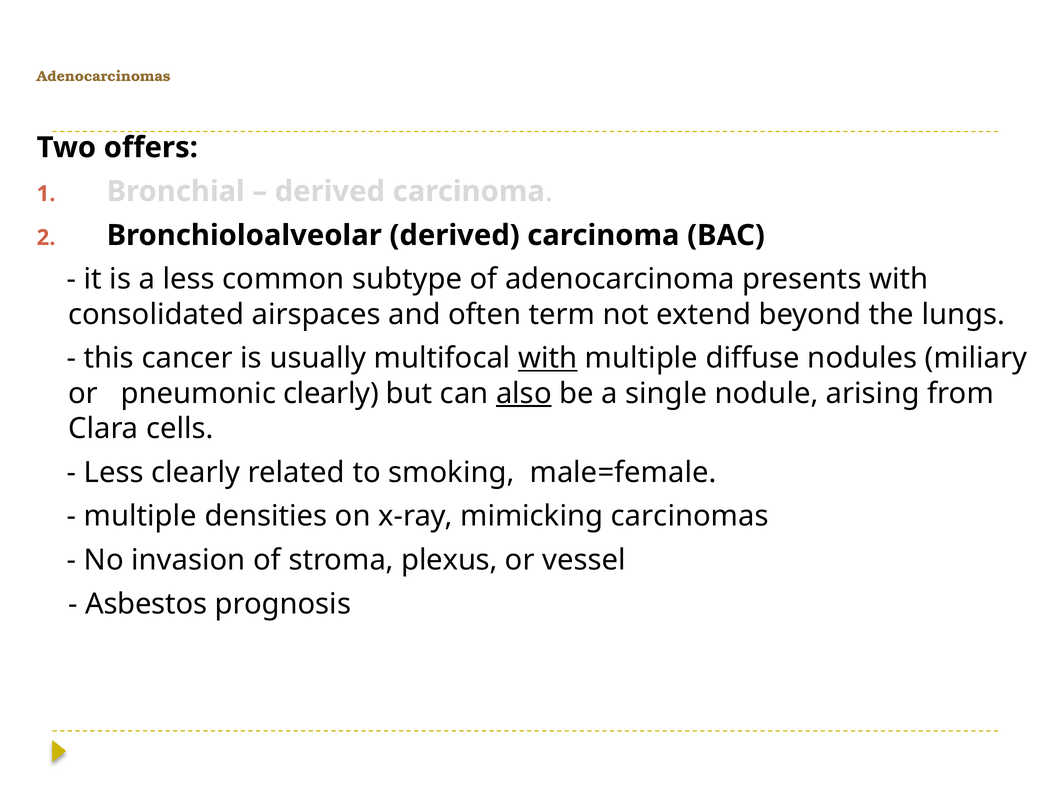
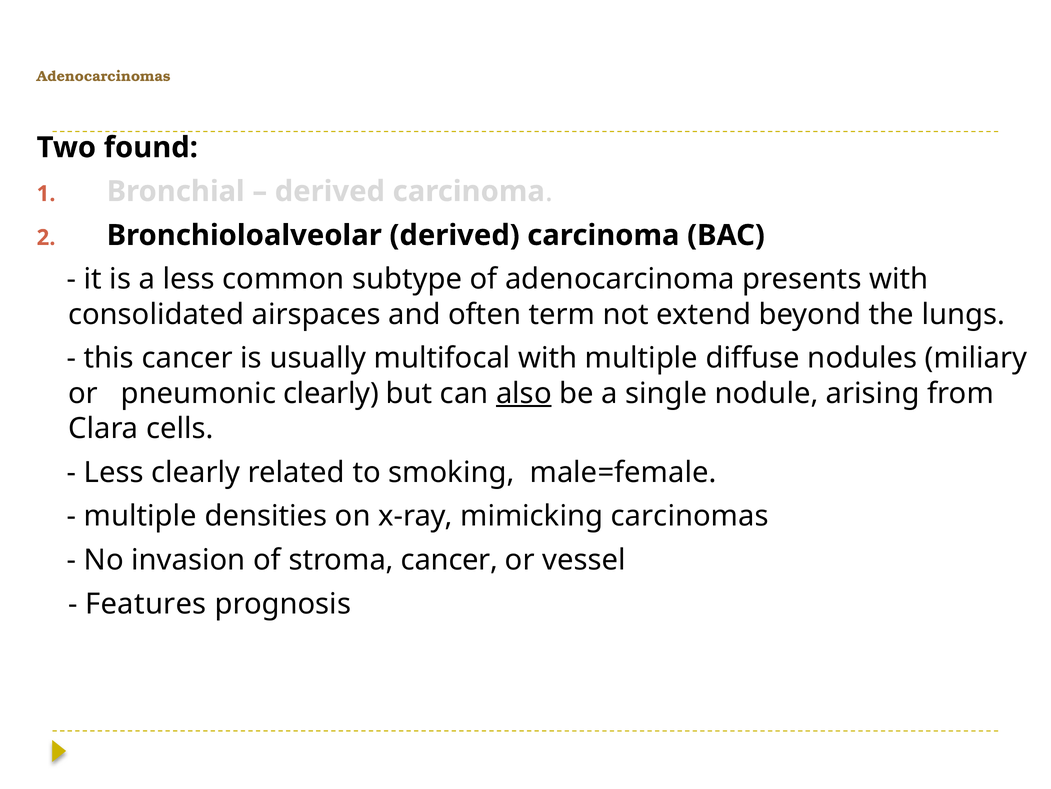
offers: offers -> found (151, 147)
with underline: present -> none (548, 358)
stroma plexus: plexus -> cancer (449, 560)
Asbestos: Asbestos -> Features (146, 604)
